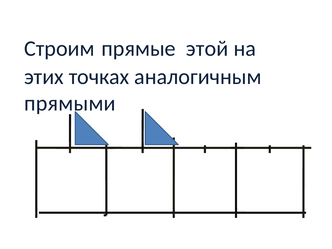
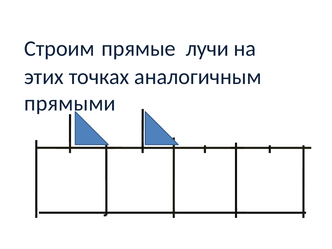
этой: этой -> лучи (207, 49)
